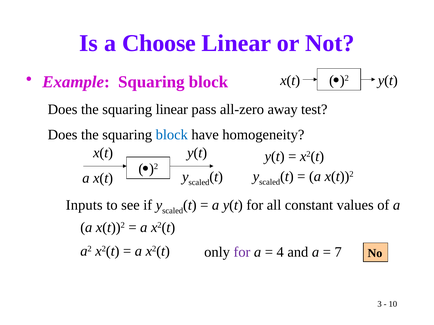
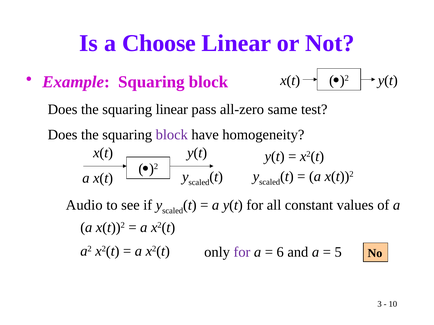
away: away -> same (283, 110)
block colour: blue -> purple (172, 135)
Inputs: Inputs -> Audio (84, 205)
4: 4 -> 6 (280, 252)
7: 7 -> 5 (338, 252)
